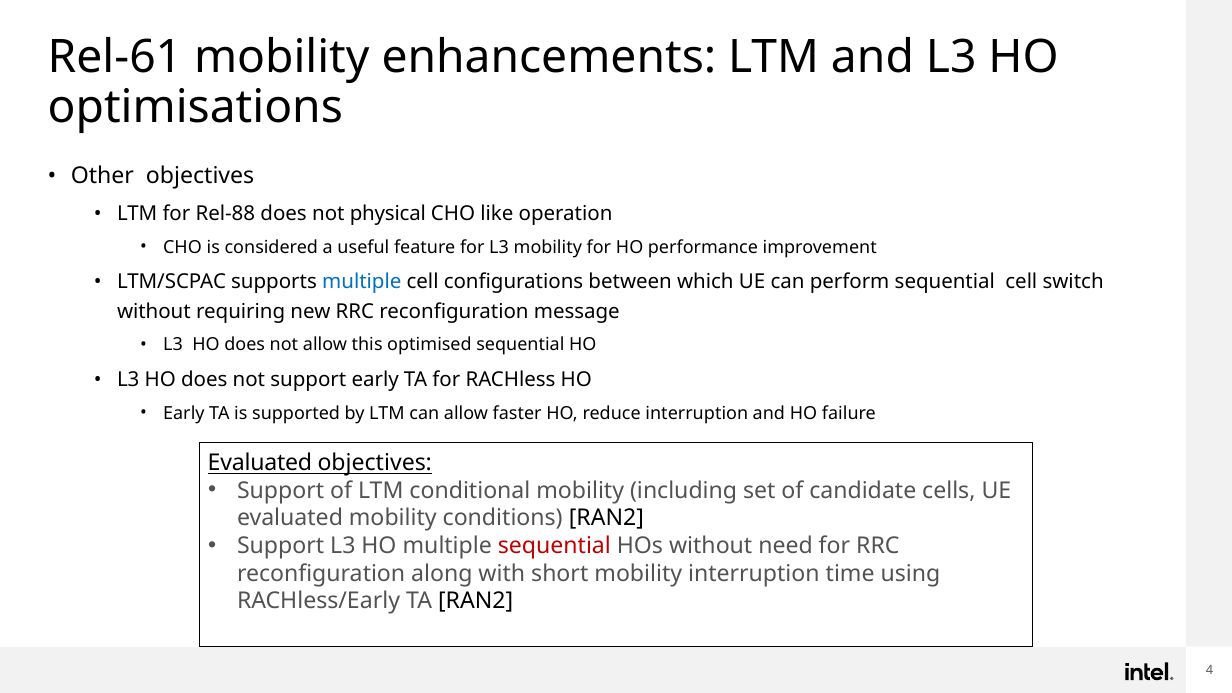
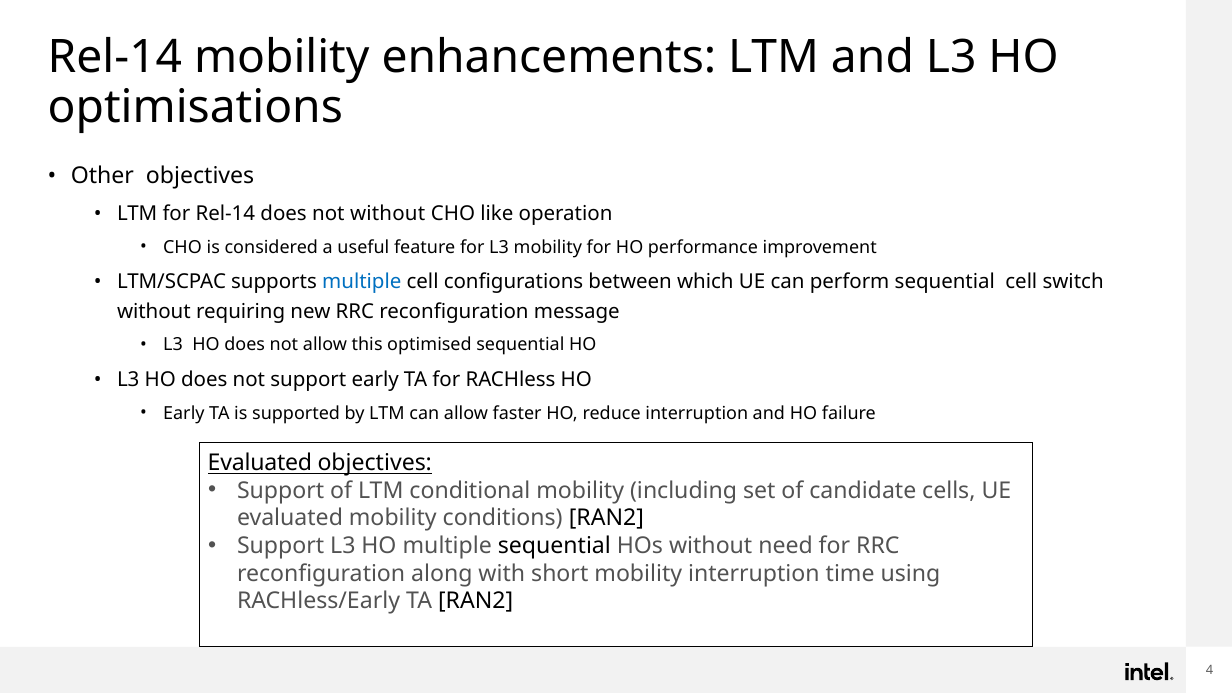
Rel-61: Rel-61 -> Rel-14 (115, 57)
for Rel-88: Rel-88 -> Rel-14 (225, 214)
not physical: physical -> without (388, 214)
sequential colour: red -> black (554, 546)
